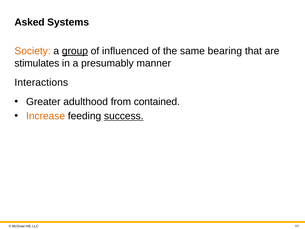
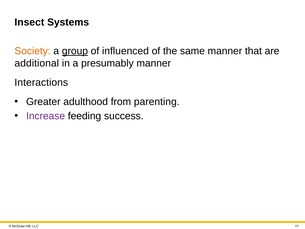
Asked: Asked -> Insect (29, 22)
same bearing: bearing -> manner (225, 51)
stimulates: stimulates -> additional (37, 63)
contained: contained -> parenting (157, 102)
Increase colour: orange -> purple (46, 116)
success underline: present -> none (124, 116)
